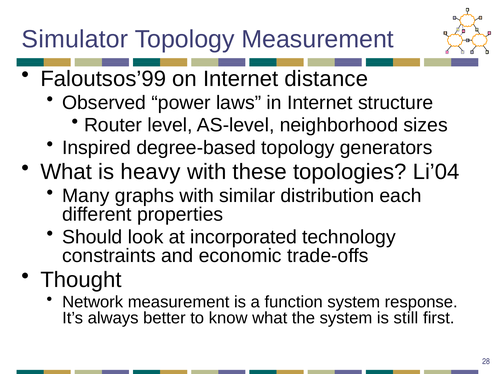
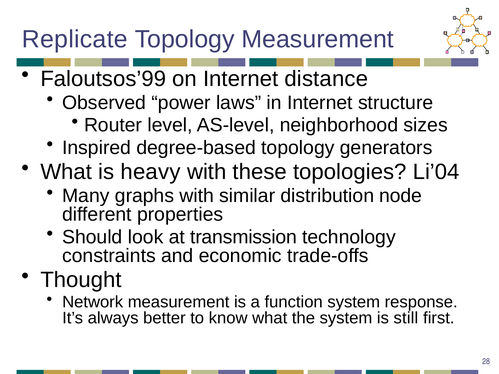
Simulator: Simulator -> Replicate (75, 39)
each: each -> node (401, 196)
incorporated: incorporated -> transmission (244, 237)
